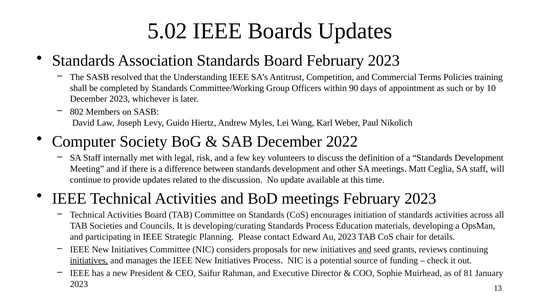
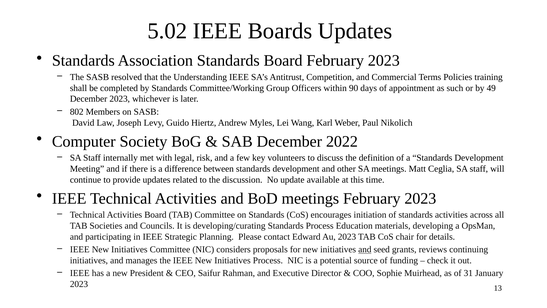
10: 10 -> 49 (491, 88)
initiatives underline: present -> none (89, 260)
81: 81 -> 31 (468, 273)
